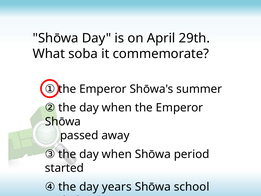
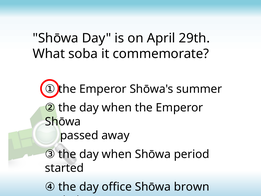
years: years -> office (117, 187)
school: school -> brown (192, 187)
